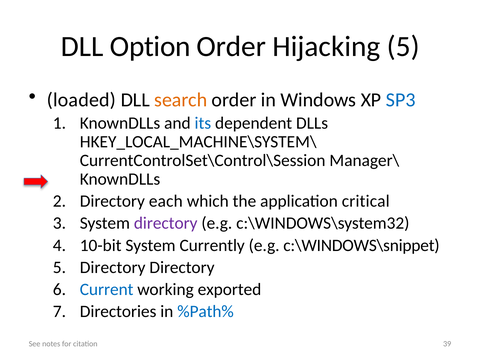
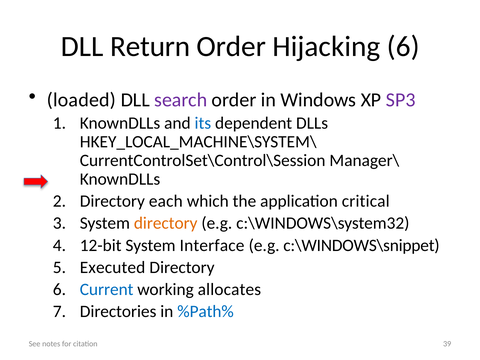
Option: Option -> Return (150, 46)
Hijacking 5: 5 -> 6 (403, 46)
search colour: orange -> purple (181, 100)
SP3 colour: blue -> purple (401, 100)
directory colour: purple -> orange (166, 223)
10-bit: 10-bit -> 12-bit (101, 245)
Currently: Currently -> Interface (212, 245)
Directory: Directory -> Executed (113, 267)
exported: exported -> allocates (229, 289)
